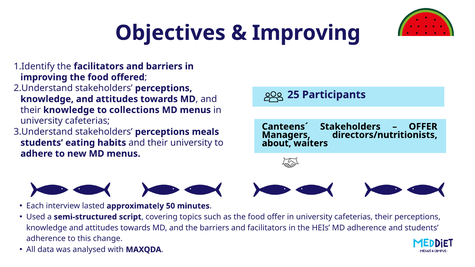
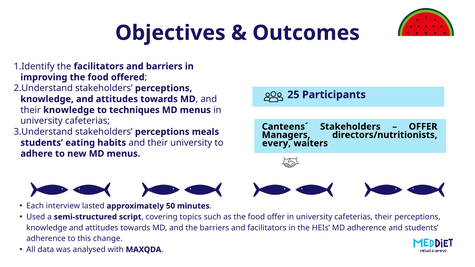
Improving: Improving -> Outcomes (306, 33)
collections: collections -> techniques (134, 110)
about: about -> every (276, 143)
